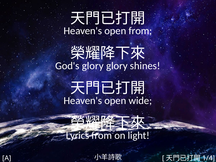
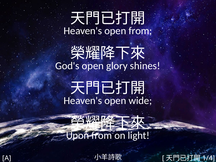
God's glory: glory -> open (93, 66)
Lyrics: Lyrics -> Upon (78, 135)
